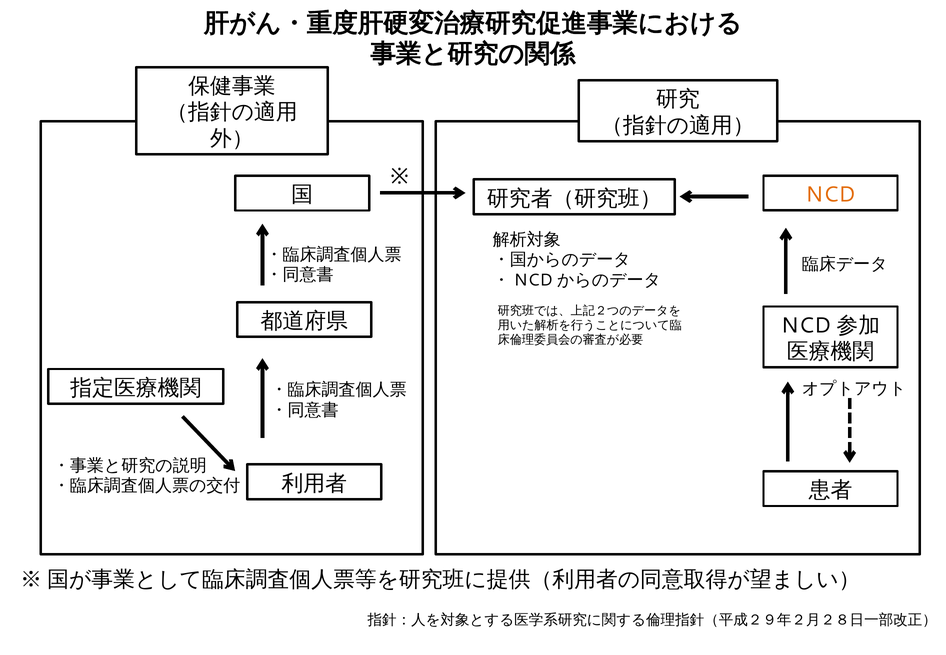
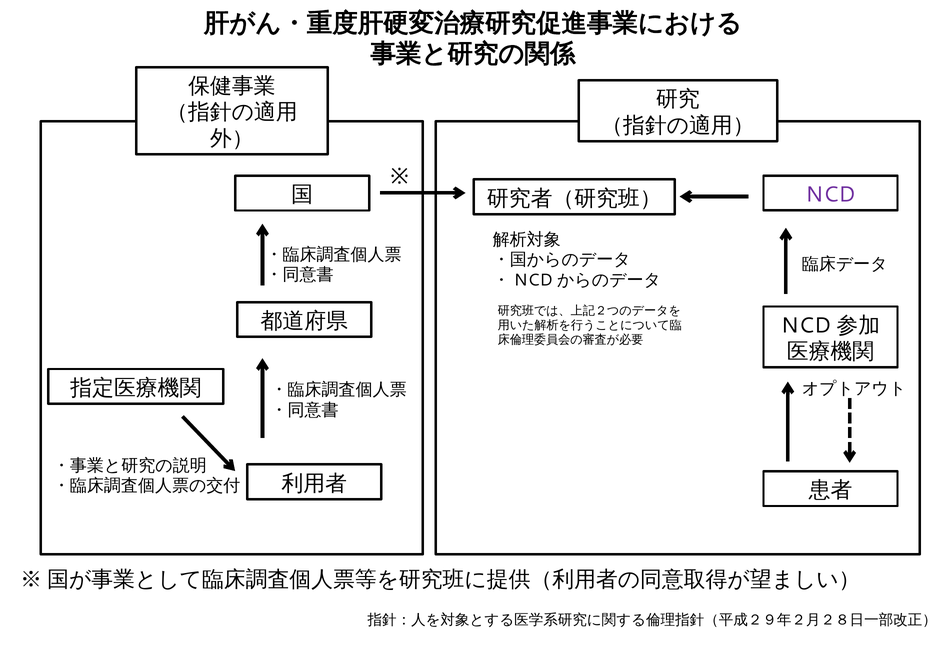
NCD colour: orange -> purple (831, 194)
